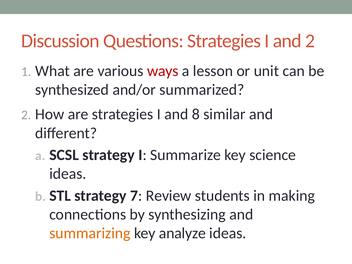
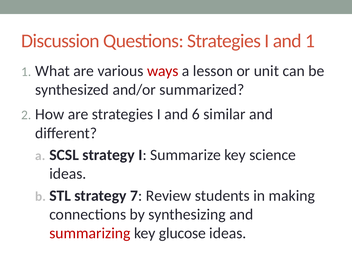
and 2: 2 -> 1 (310, 41)
8: 8 -> 6 (196, 114)
summarizing colour: orange -> red (90, 233)
analyze: analyze -> glucose (182, 233)
